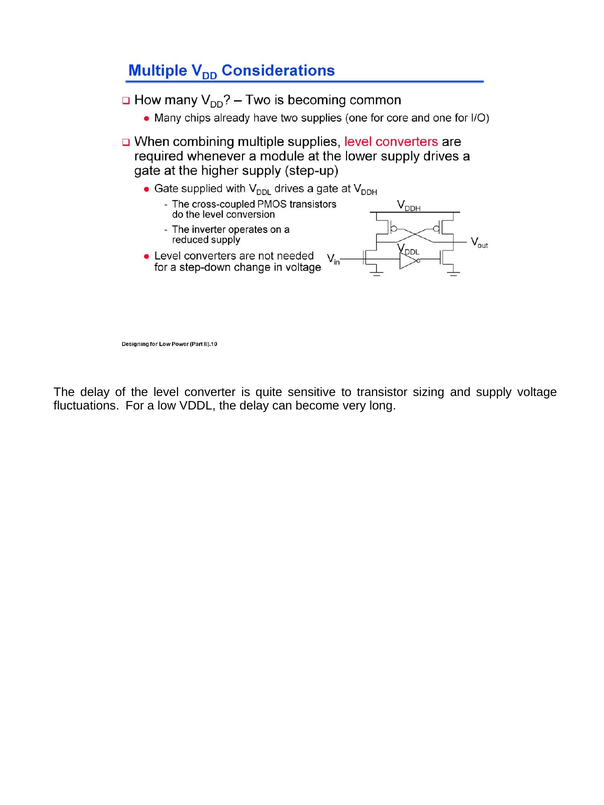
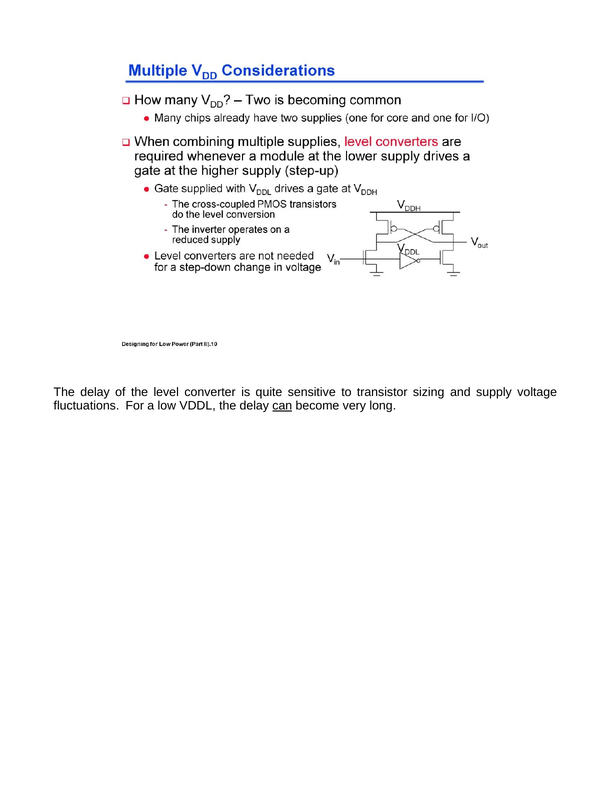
can underline: none -> present (282, 406)
